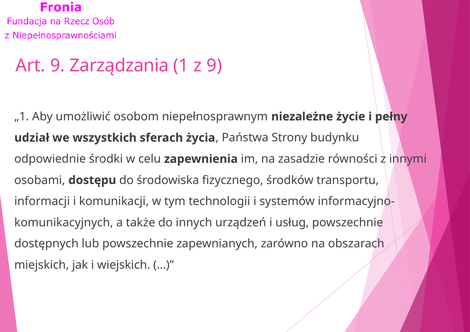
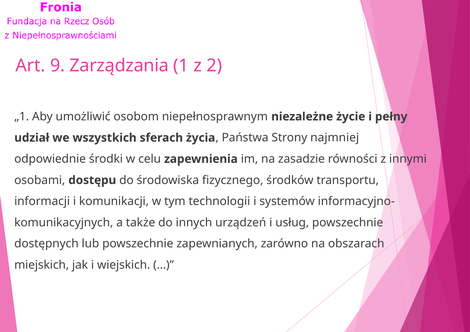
z 9: 9 -> 2 (214, 66)
budynku: budynku -> najmniej (335, 138)
